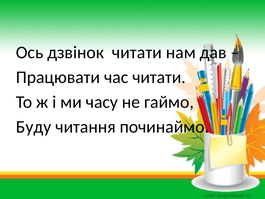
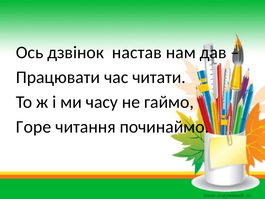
дзвінок читати: читати -> настав (137, 52)
Буду: Буду -> Горе (34, 127)
